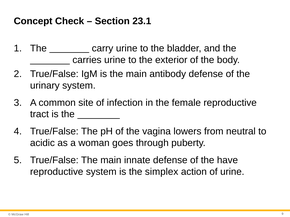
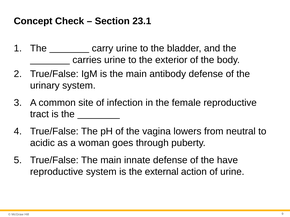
simplex: simplex -> external (162, 172)
